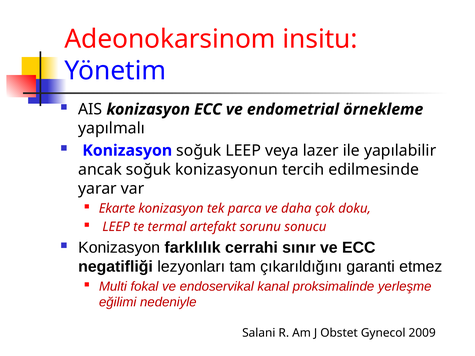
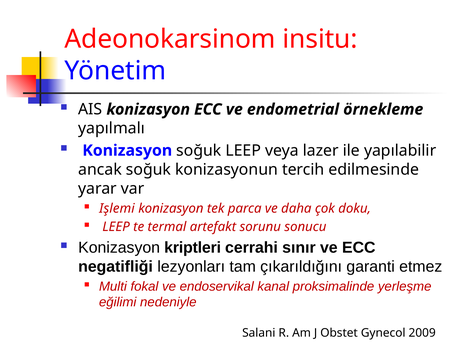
Ekarte: Ekarte -> Işlemi (117, 208)
farklılık: farklılık -> kriptleri (193, 248)
